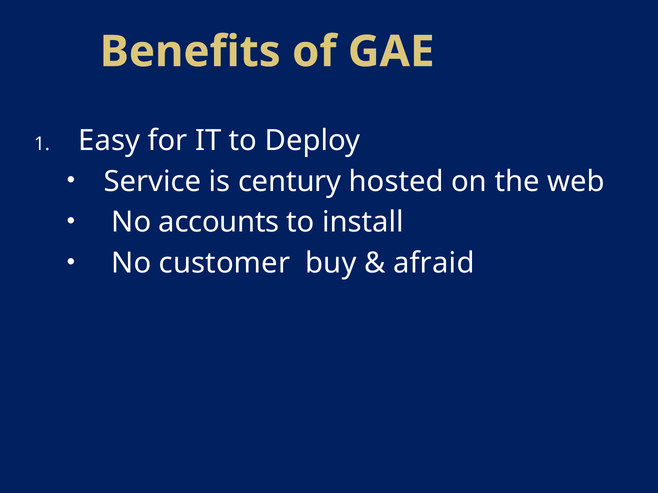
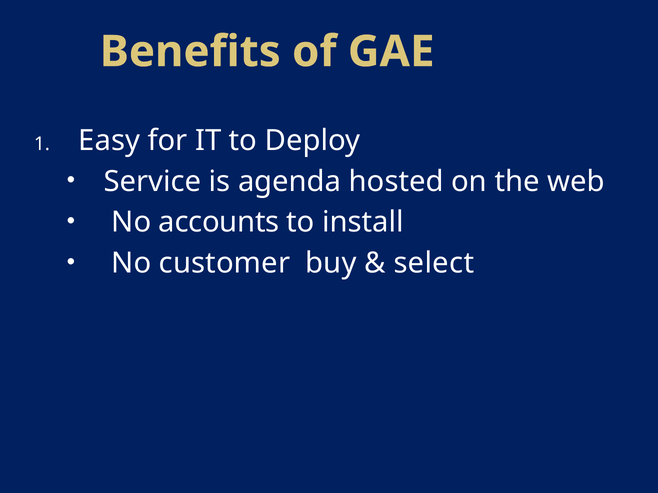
century: century -> agenda (290, 182)
afraid: afraid -> select (434, 264)
